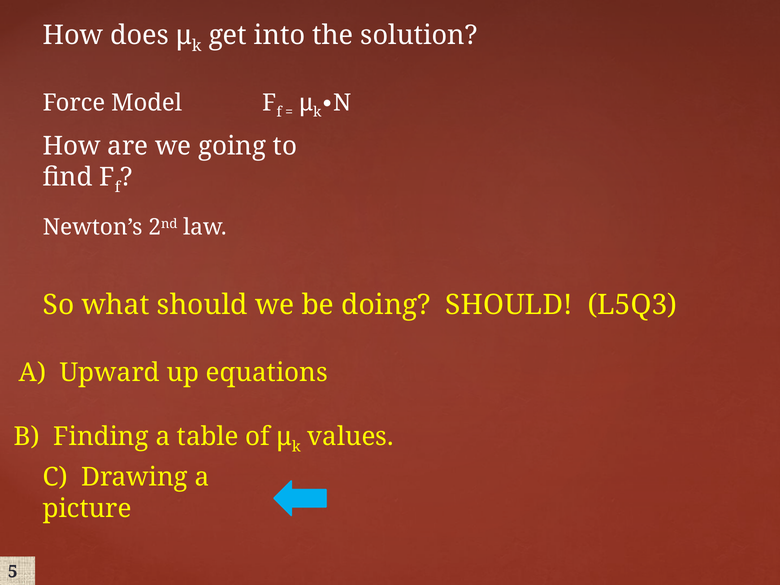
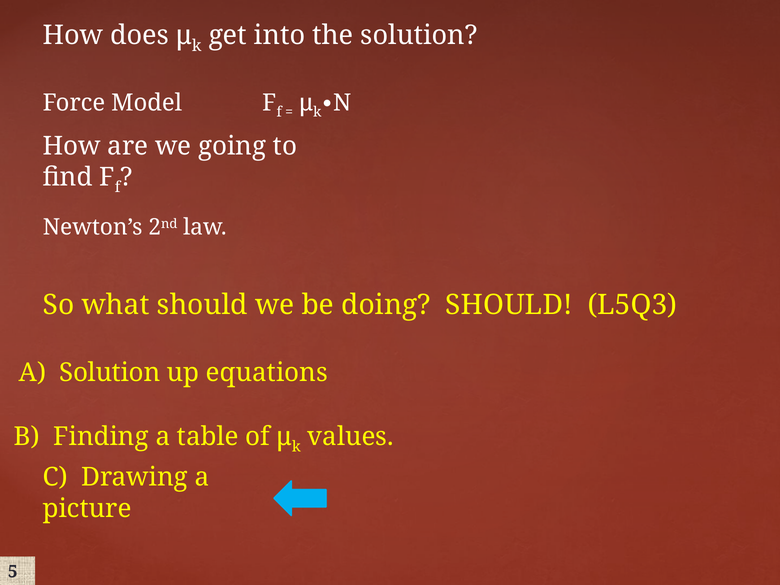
A Upward: Upward -> Solution (110, 373)
